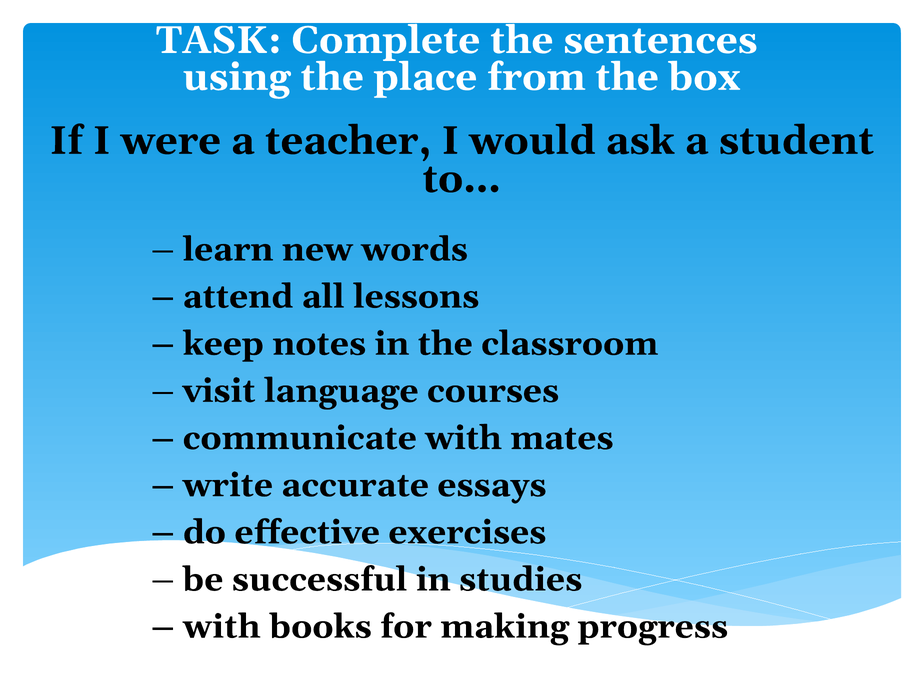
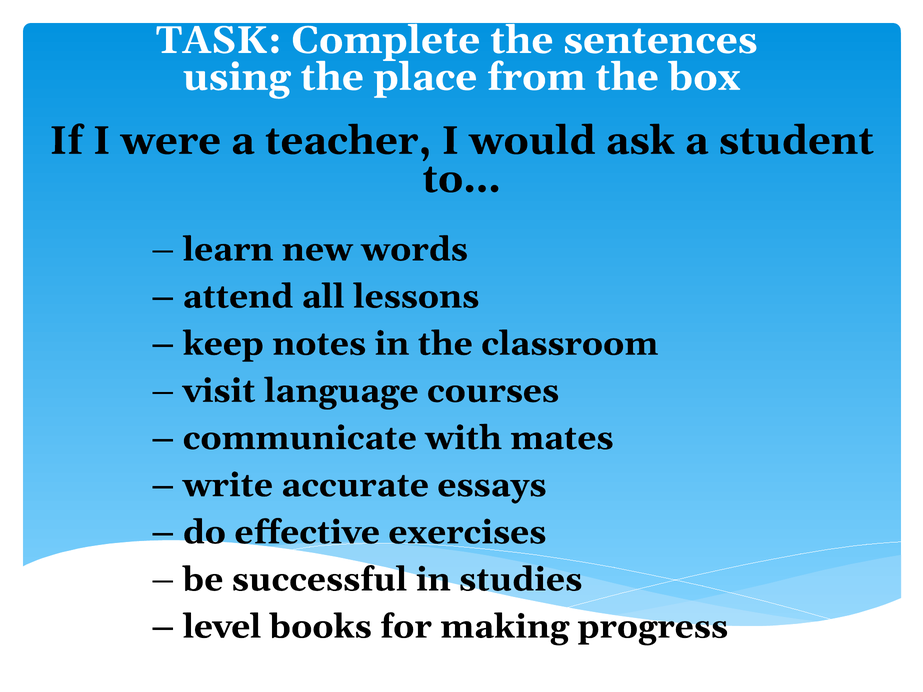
with: with -> level (222, 627)
